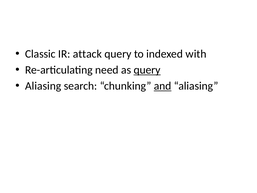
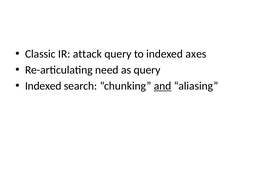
with: with -> axes (196, 54)
query underline: present -> none (147, 70)
Aliasing: Aliasing -> Indexed (43, 86)
